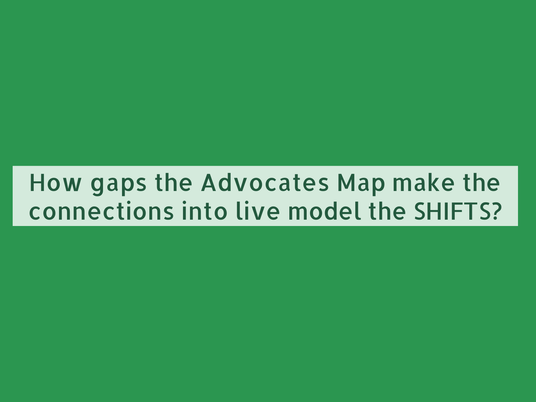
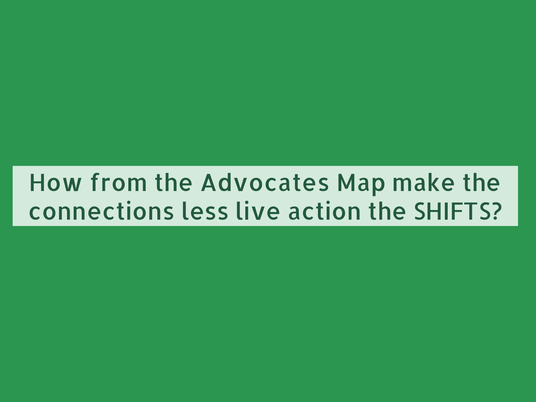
gaps: gaps -> from (119, 183)
into: into -> less (205, 212)
model: model -> action (325, 212)
